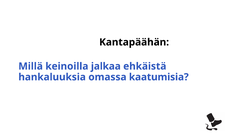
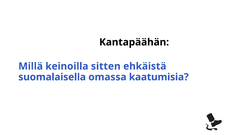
jalkaa: jalkaa -> sitten (106, 67)
hankaluuksia: hankaluuksia -> suomalaisella (52, 77)
